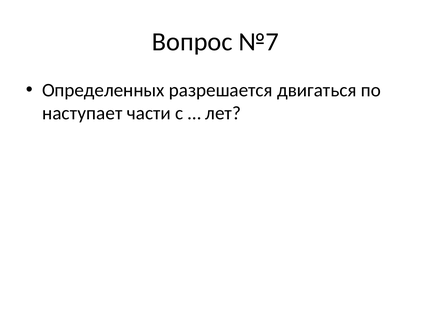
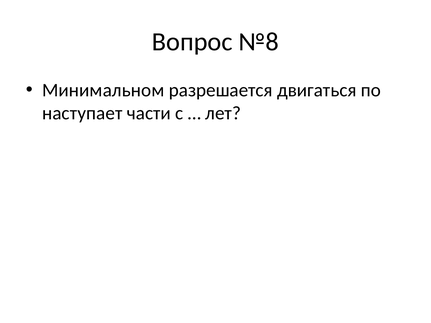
№7: №7 -> №8 (259, 42)
Определенных: Определенных -> Минимальном (103, 90)
